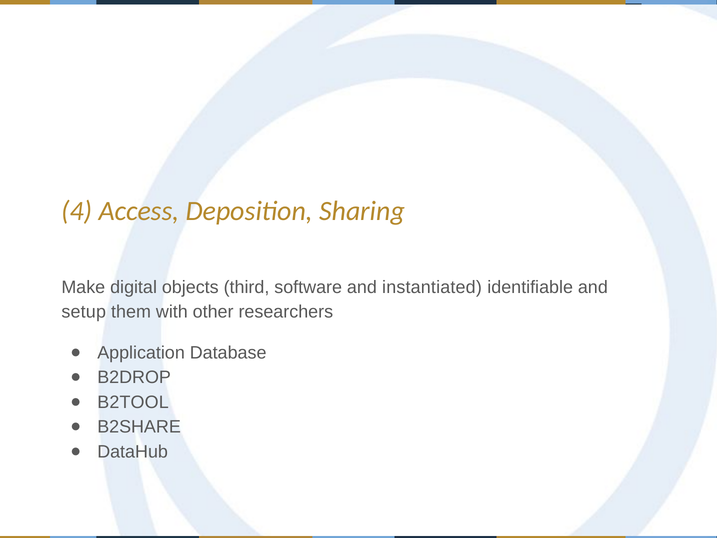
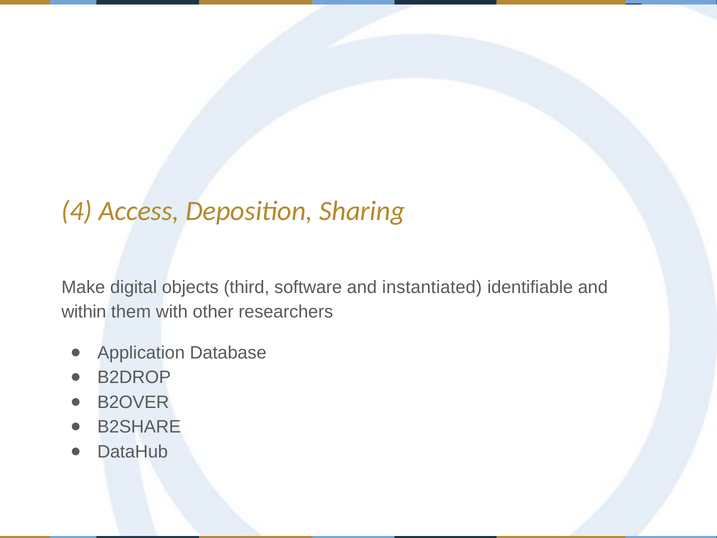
setup: setup -> within (84, 312)
B2TOOL: B2TOOL -> B2OVER (133, 402)
